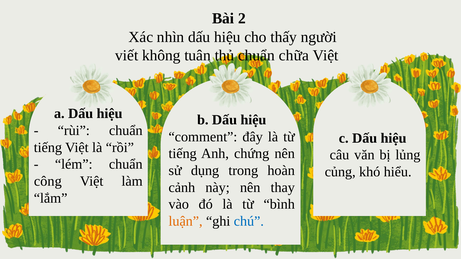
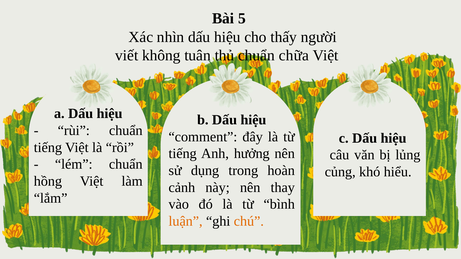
2: 2 -> 5 (242, 19)
chứng: chứng -> hưởng (252, 154)
công: công -> hồng (48, 181)
chú colour: blue -> orange (249, 221)
